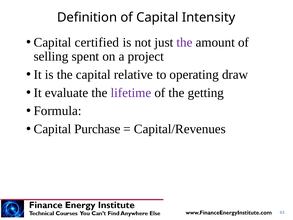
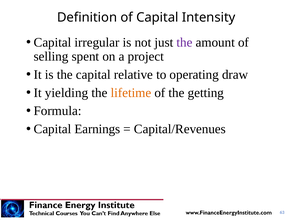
certified: certified -> irregular (97, 42)
evaluate: evaluate -> yielding (67, 93)
lifetime colour: purple -> orange (131, 93)
Purchase: Purchase -> Earnings (97, 129)
